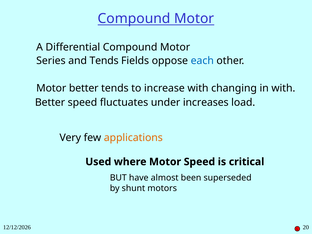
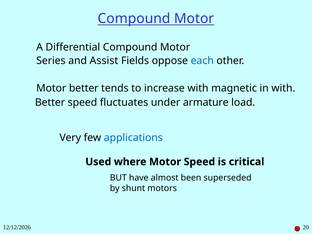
and Tends: Tends -> Assist (104, 61)
changing: changing -> magnetic (234, 88)
increases: increases -> armature (206, 103)
applications colour: orange -> blue (133, 138)
